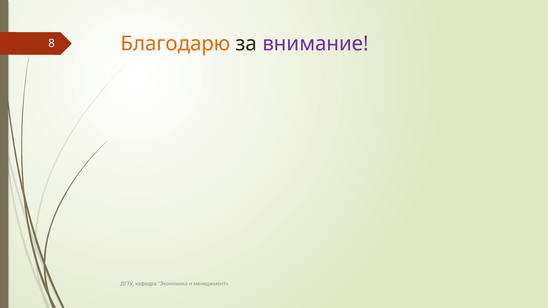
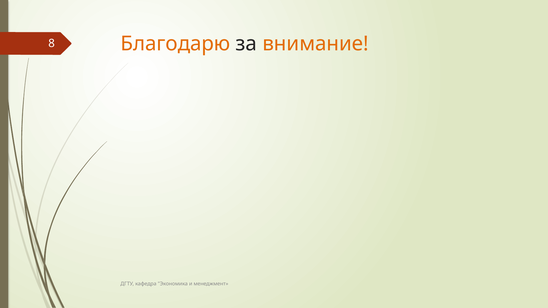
внимание colour: purple -> orange (316, 44)
